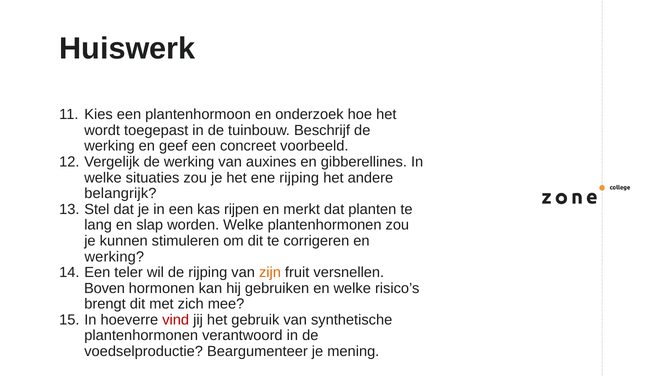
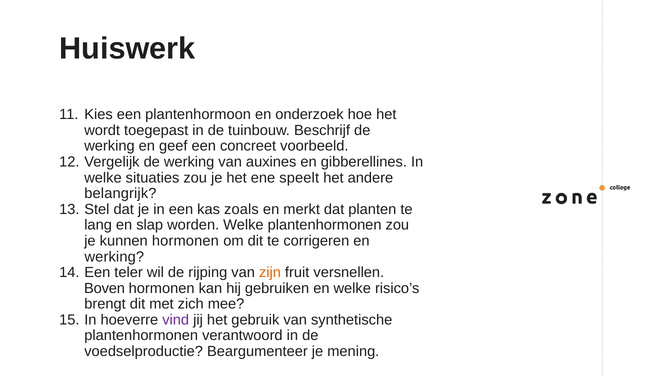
ene rijping: rijping -> speelt (299, 178)
rijpen: rijpen -> zoals (241, 209)
kunnen stimuleren: stimuleren -> hormonen (185, 241)
vind colour: red -> purple (176, 320)
